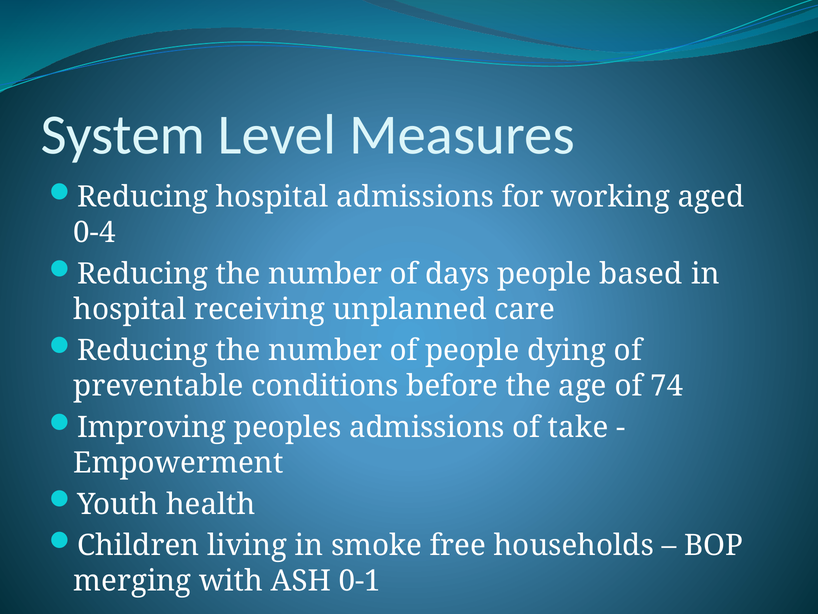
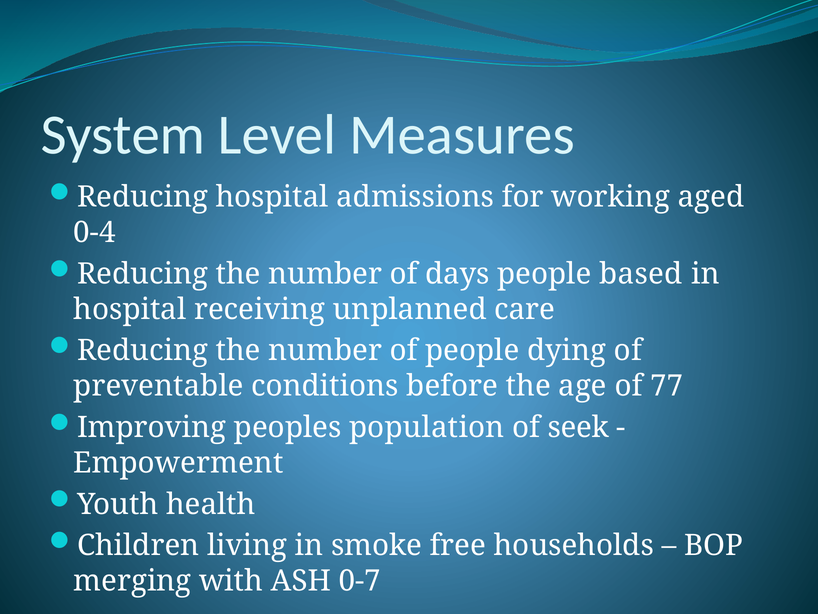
74: 74 -> 77 (667, 386)
peoples admissions: admissions -> population (427, 427)
take: take -> seek (578, 427)
0-1: 0-1 -> 0-7 (360, 581)
